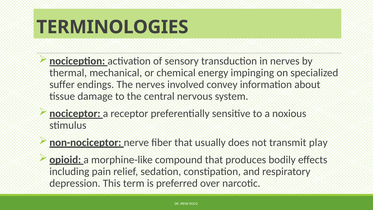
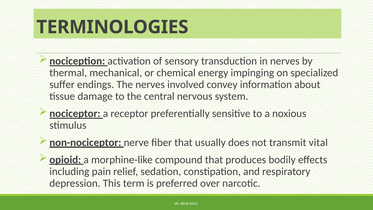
play: play -> vital (318, 142)
